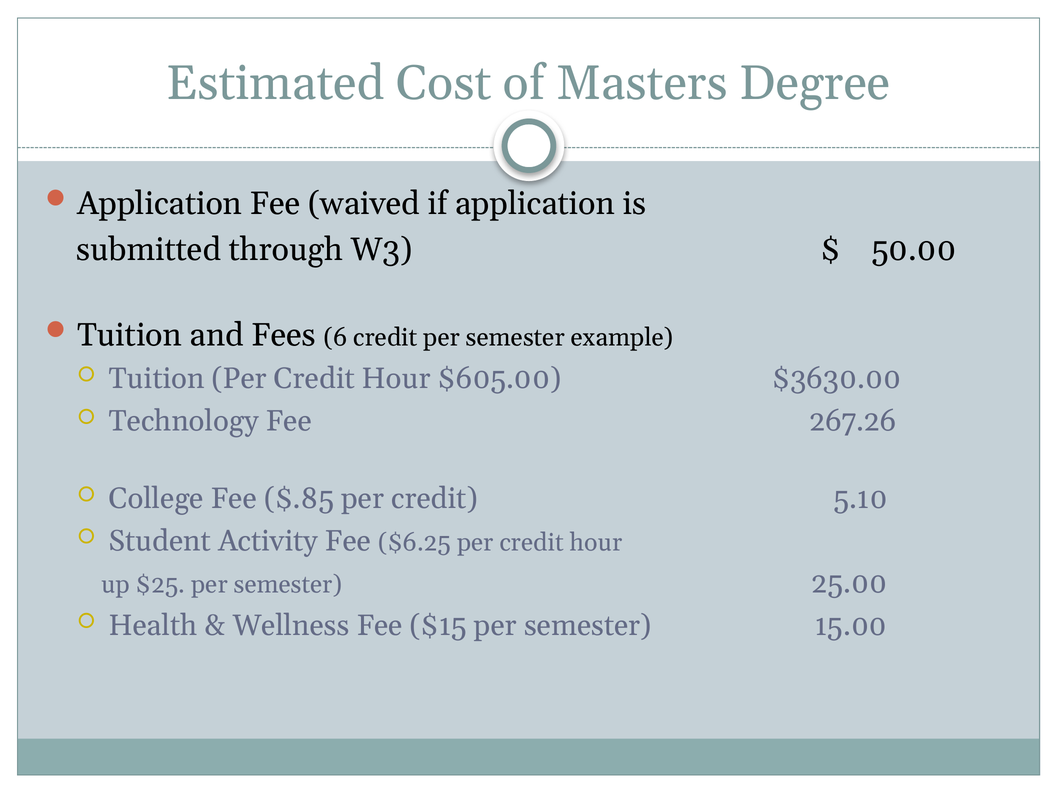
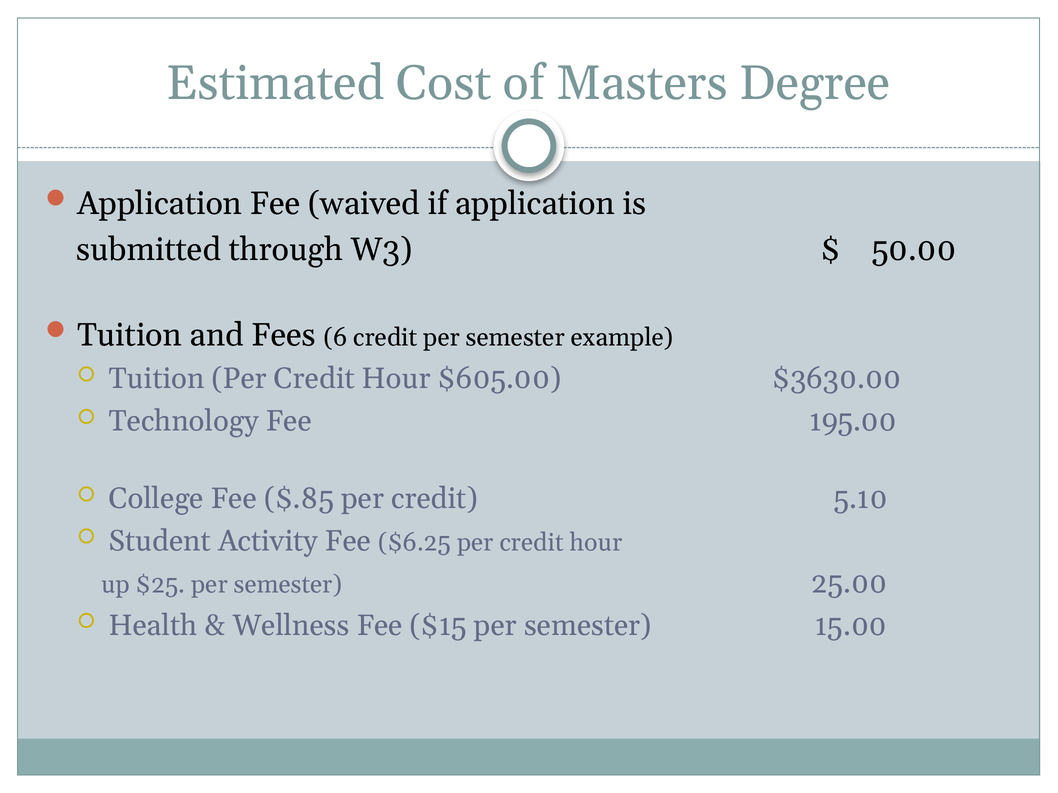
267.26: 267.26 -> 195.00 (853, 421)
